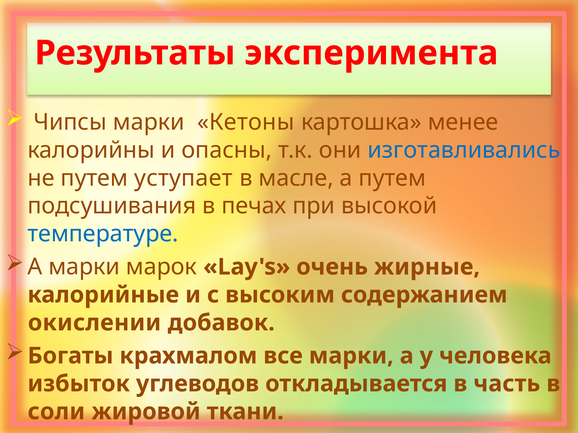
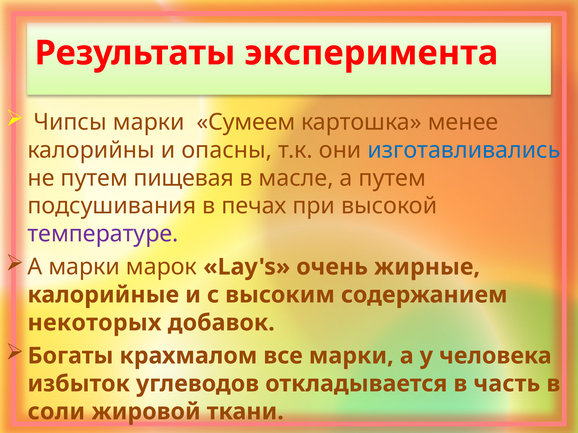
Кетоны: Кетоны -> Сумеем (246, 122)
уступает: уступает -> пищевая (184, 178)
температуре colour: blue -> purple (103, 234)
окислении: окислении -> некоторых (94, 323)
